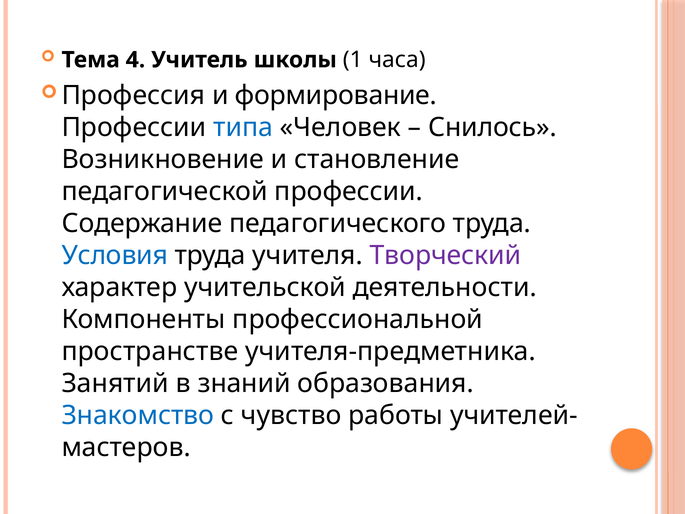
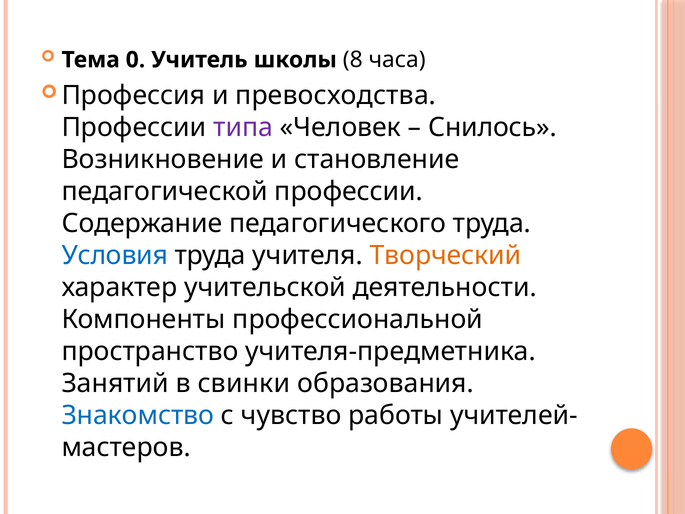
4: 4 -> 0 (135, 60)
1: 1 -> 8 (353, 60)
формирование: формирование -> превосходства (336, 95)
типа colour: blue -> purple (243, 127)
Творческий colour: purple -> orange (445, 255)
пространстве: пространстве -> пространство (150, 351)
знаний: знаний -> свинки (244, 383)
